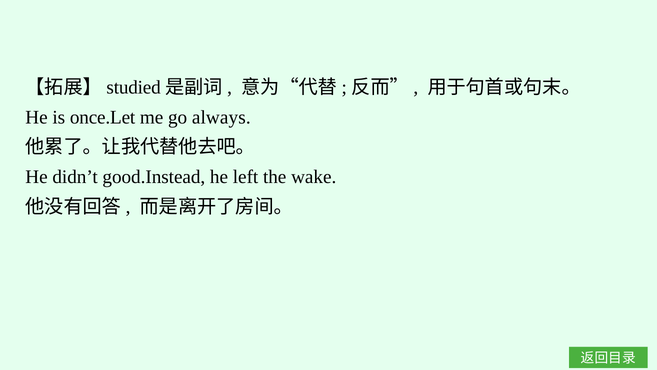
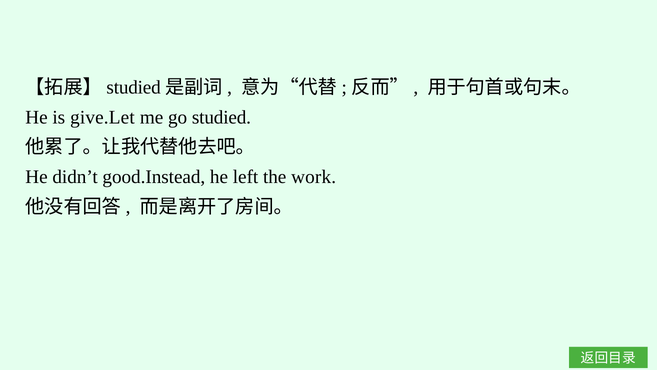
once.Let: once.Let -> give.Let (102, 117)
go always: always -> studied (221, 117)
wake: wake -> work (314, 177)
